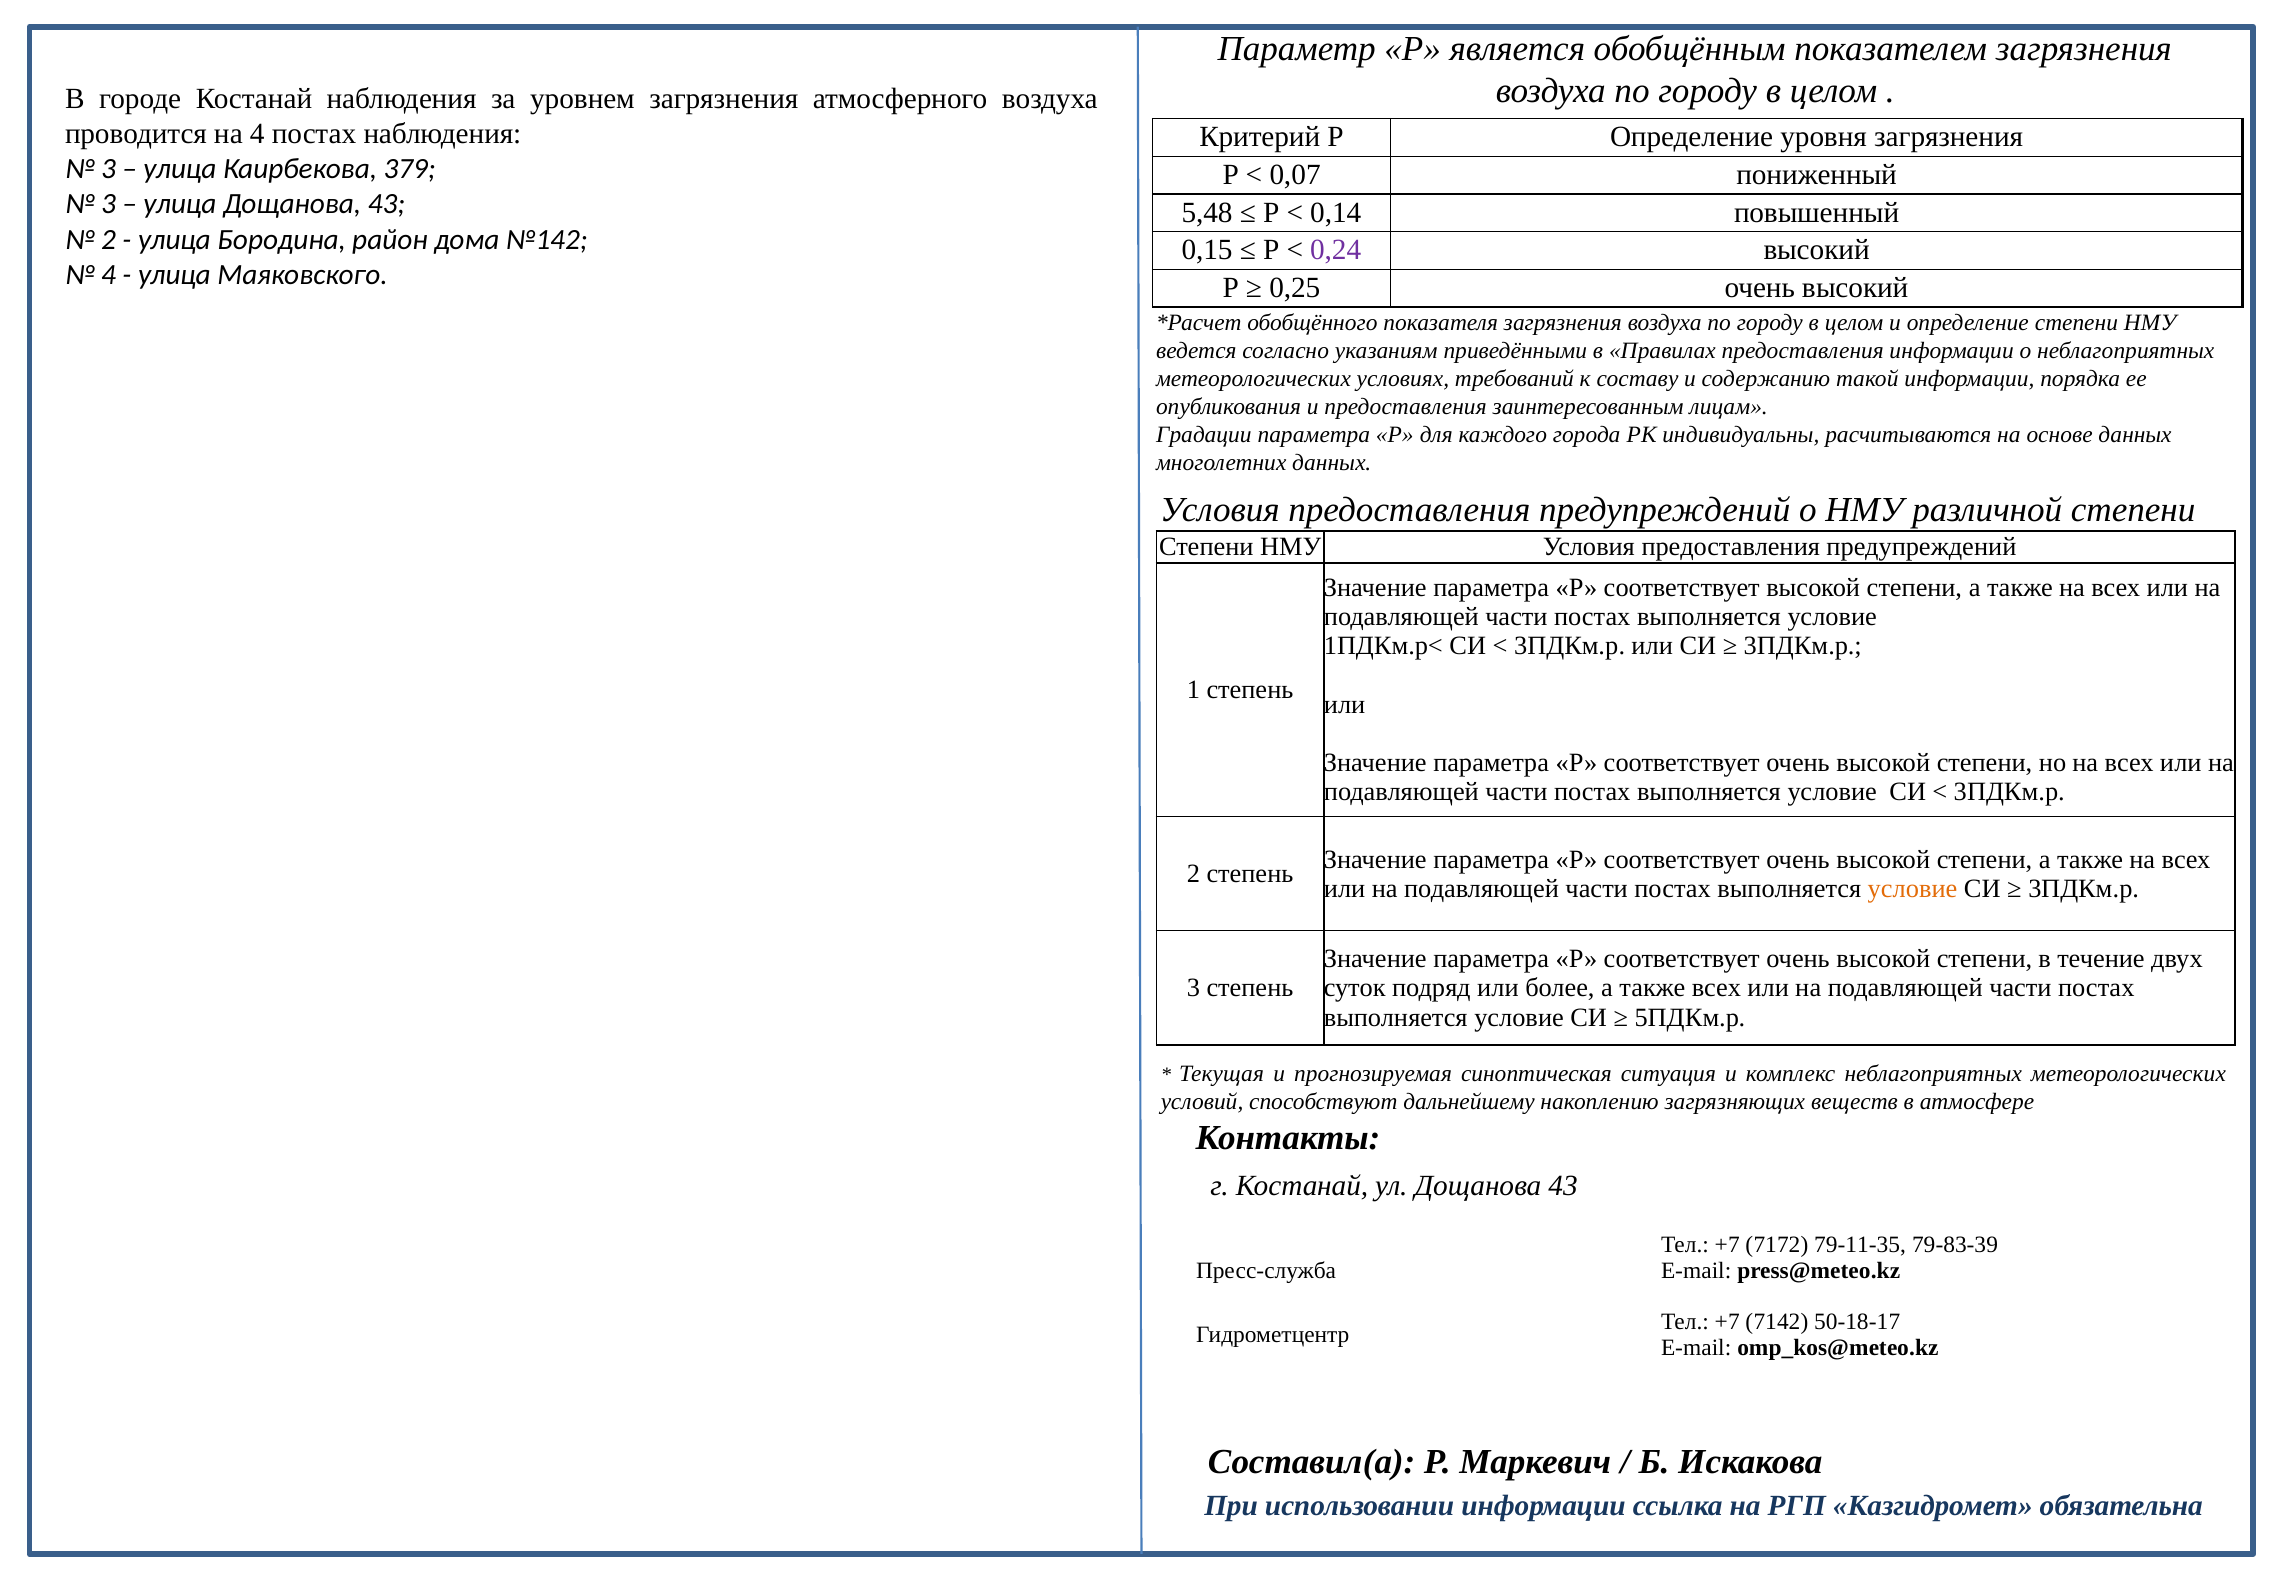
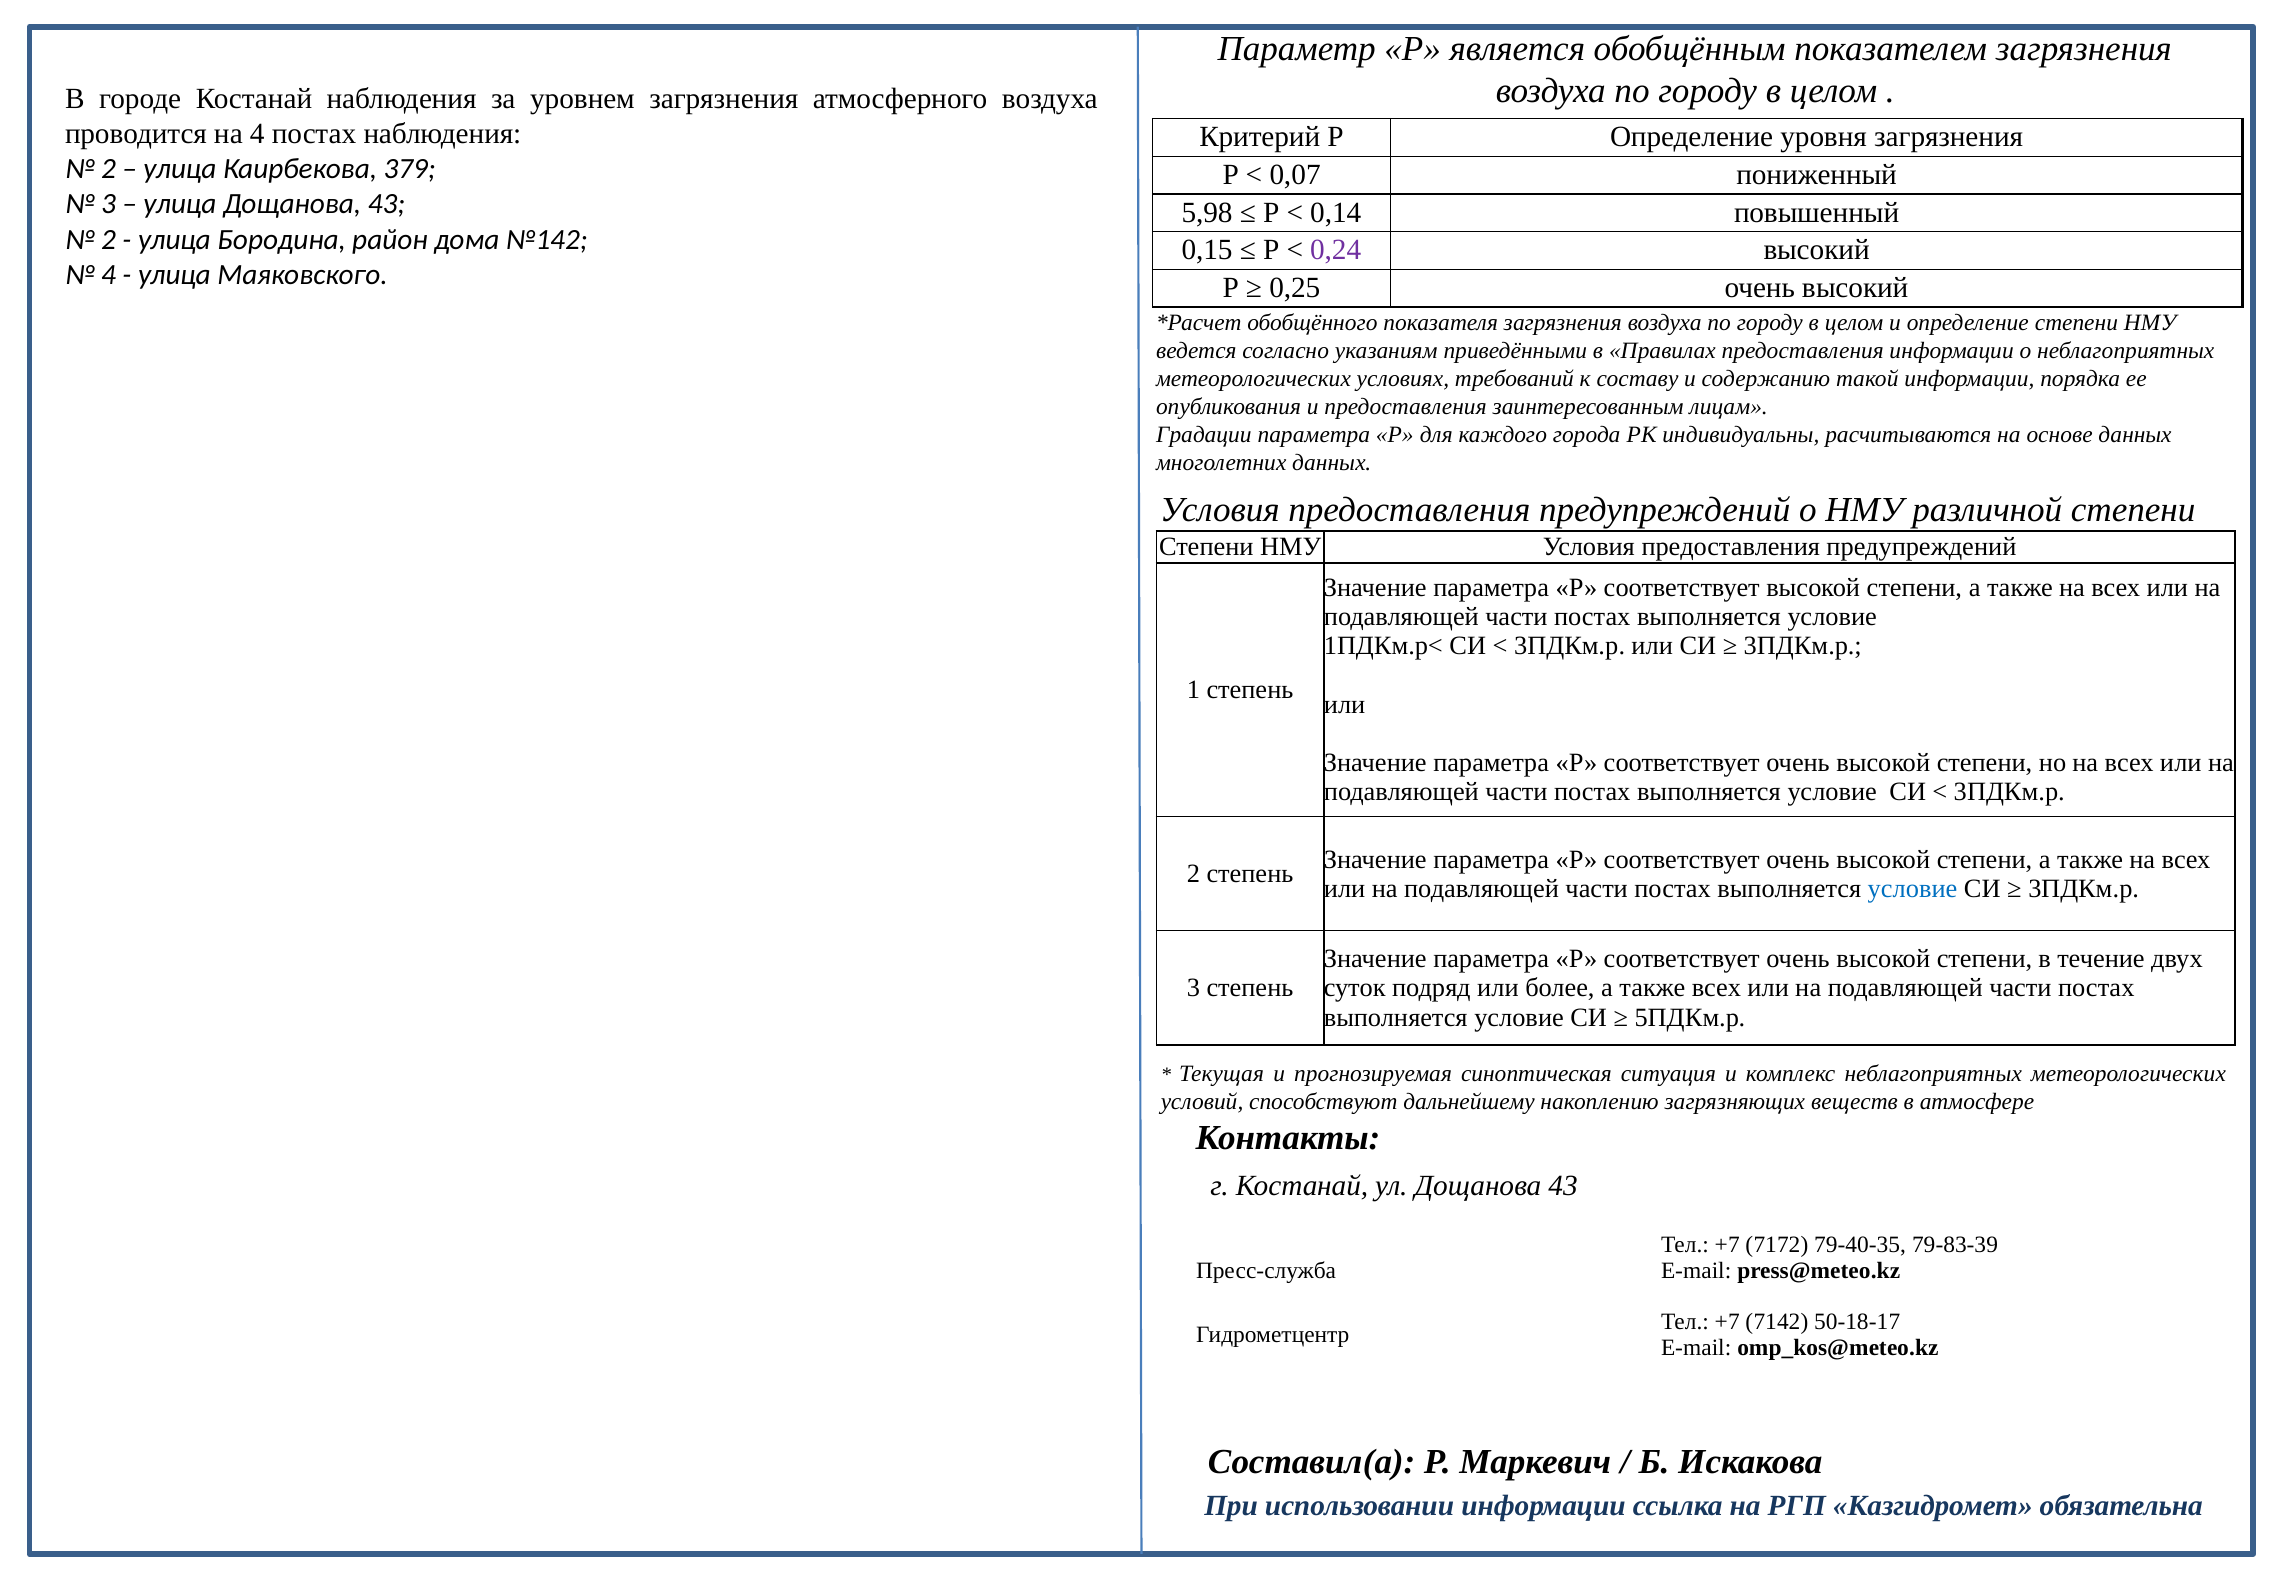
3: 3 -> 2 (109, 169)
5,48: 5,48 -> 5,98 (1207, 212)
условие colour: orange -> blue (1913, 888)
79-11-35: 79-11-35 -> 79-40-35 (1860, 1244)
